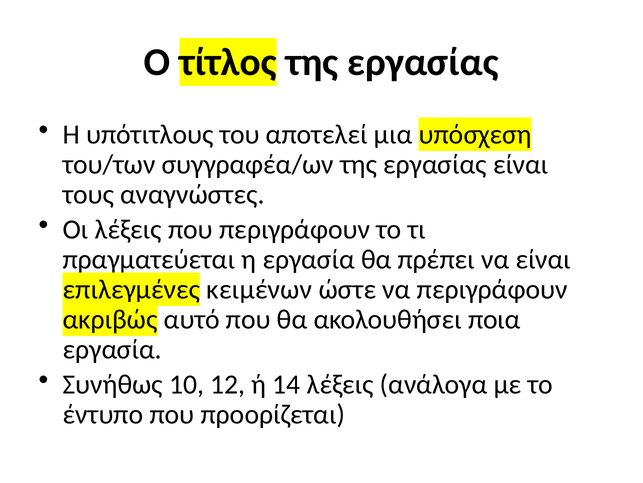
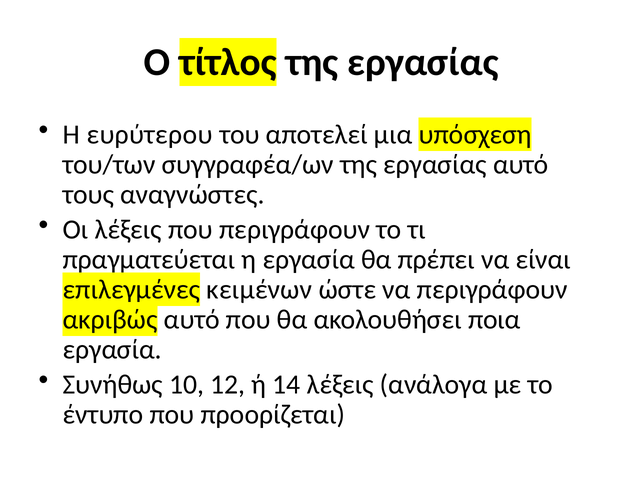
υπότιτλους: υπότιτλους -> ευρύτερου (150, 134)
εργασίας είναι: είναι -> αυτό (521, 164)
